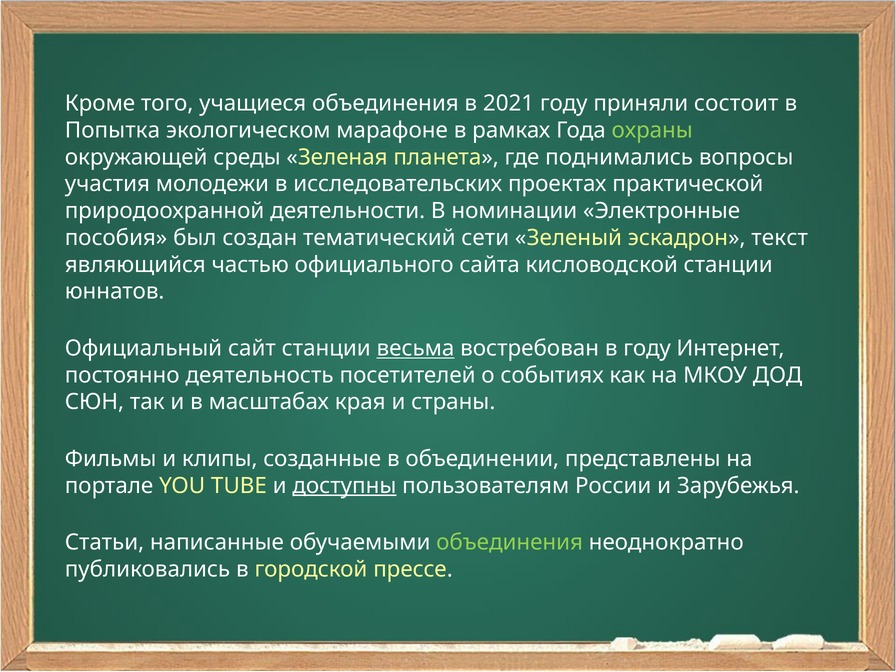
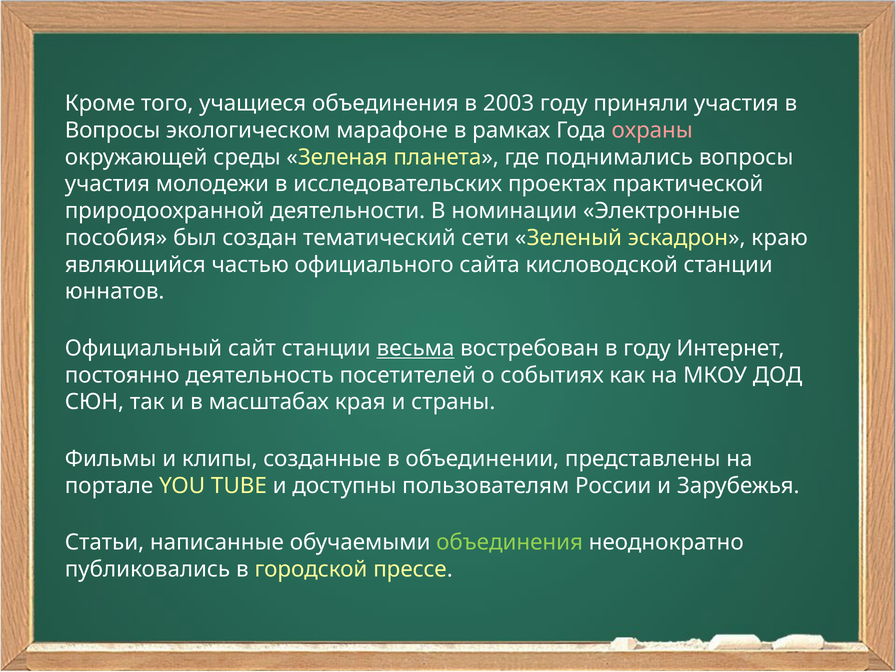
2021: 2021 -> 2003 (509, 103)
приняли состоит: состоит -> участия (736, 103)
Попытка: Попытка -> Вопросы (113, 130)
охраны colour: light green -> pink (652, 130)
текст: текст -> краю (780, 238)
доступны underline: present -> none (344, 486)
